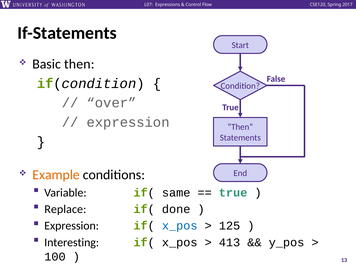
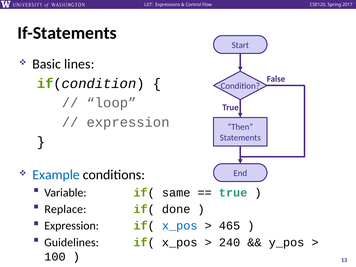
Basic then: then -> lines (79, 64)
over: over -> loop (112, 103)
Example colour: orange -> blue (56, 175)
125: 125 -> 465 (230, 226)
Interesting: Interesting -> Guidelines (72, 242)
413: 413 -> 240 (230, 242)
